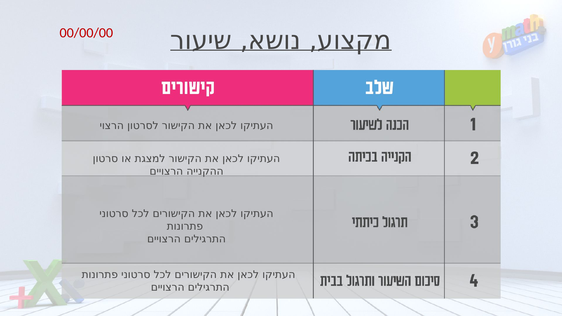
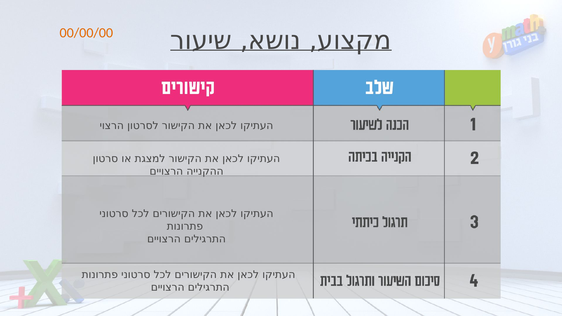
00/00/00 colour: red -> orange (86, 33)
